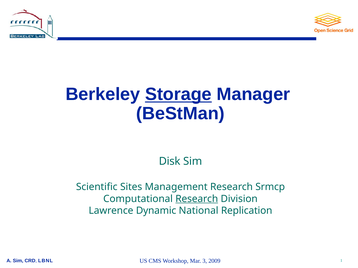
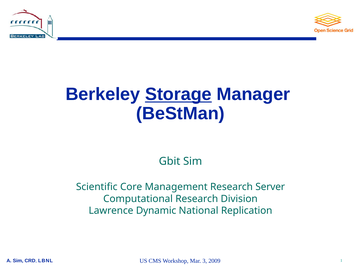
Disk: Disk -> Gbit (170, 162)
Sites: Sites -> Core (131, 187)
Srmcp: Srmcp -> Server (270, 187)
Research underline: present -> none (197, 199)
